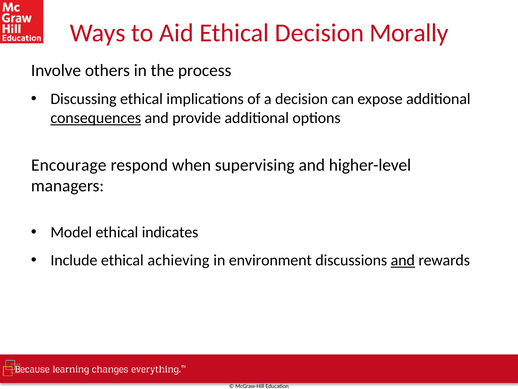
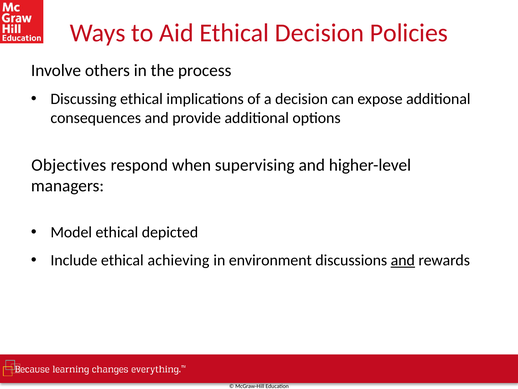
Morally: Morally -> Policies (409, 33)
consequences underline: present -> none (96, 118)
Encourage: Encourage -> Objectives (69, 165)
indicates: indicates -> depicted (170, 232)
